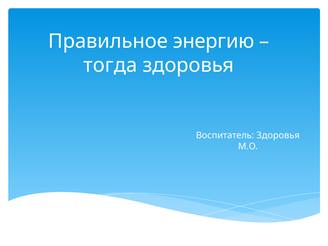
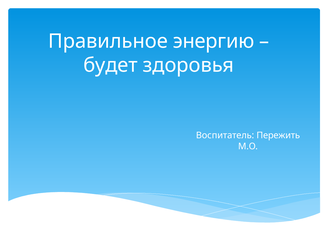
тогда: тогда -> будет (110, 65)
Воспитатель Здоровья: Здоровья -> Пережить (278, 135)
